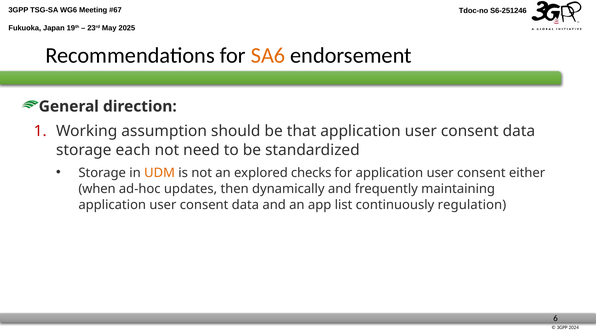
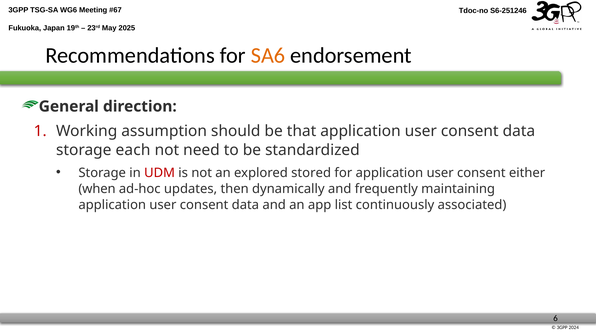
UDM colour: orange -> red (160, 173)
checks: checks -> stored (311, 173)
regulation: regulation -> associated (472, 205)
